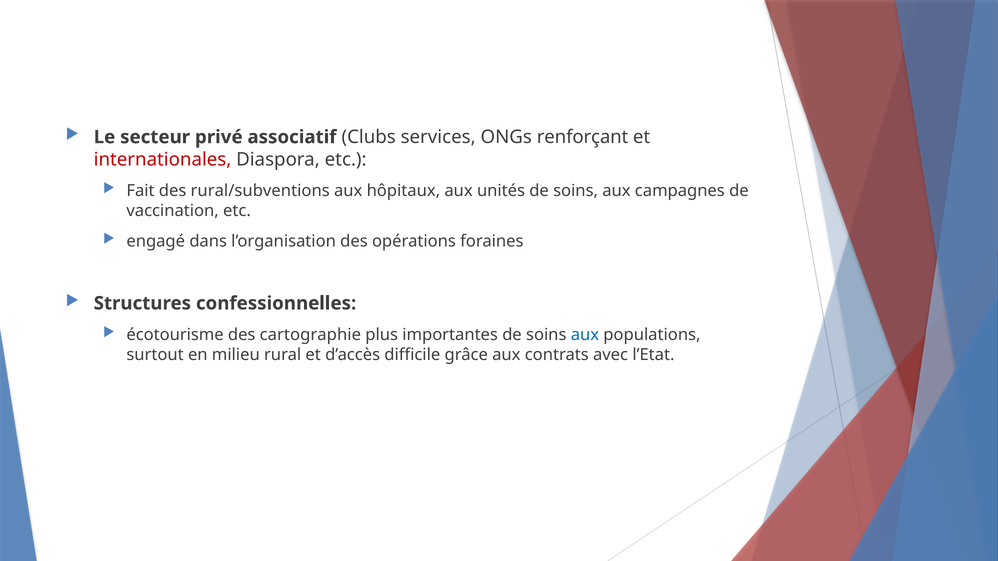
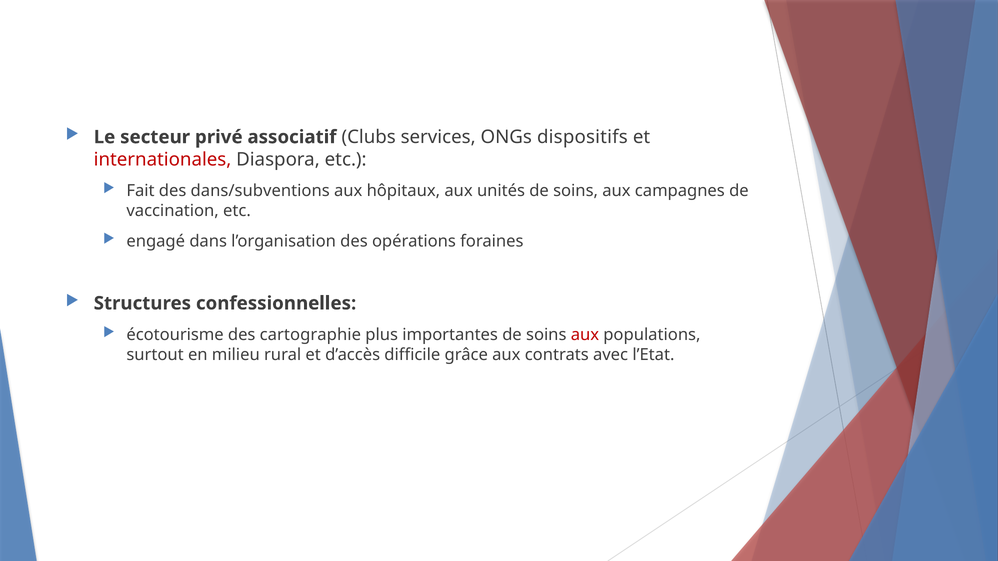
renforçant: renforçant -> dispositifs (582, 137)
rural/subventions: rural/subventions -> dans/subventions (260, 191)
aux colour: blue -> red (585, 335)
